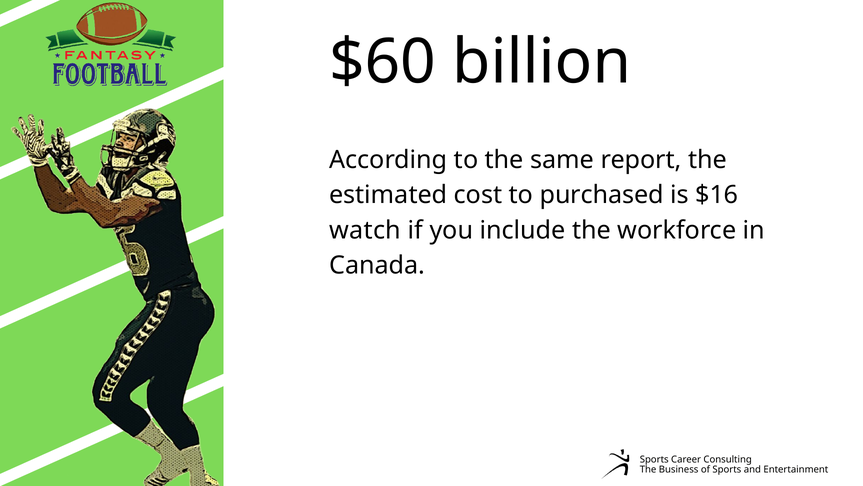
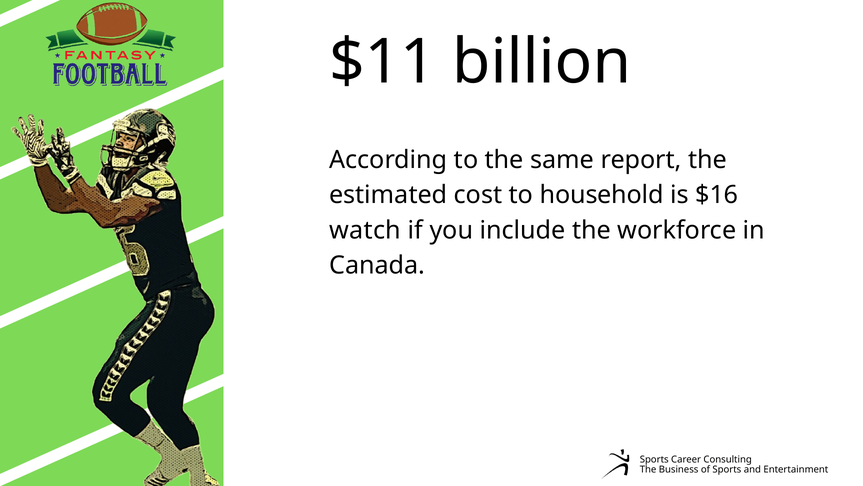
$60: $60 -> $11 (383, 62)
purchased: purchased -> household (602, 195)
